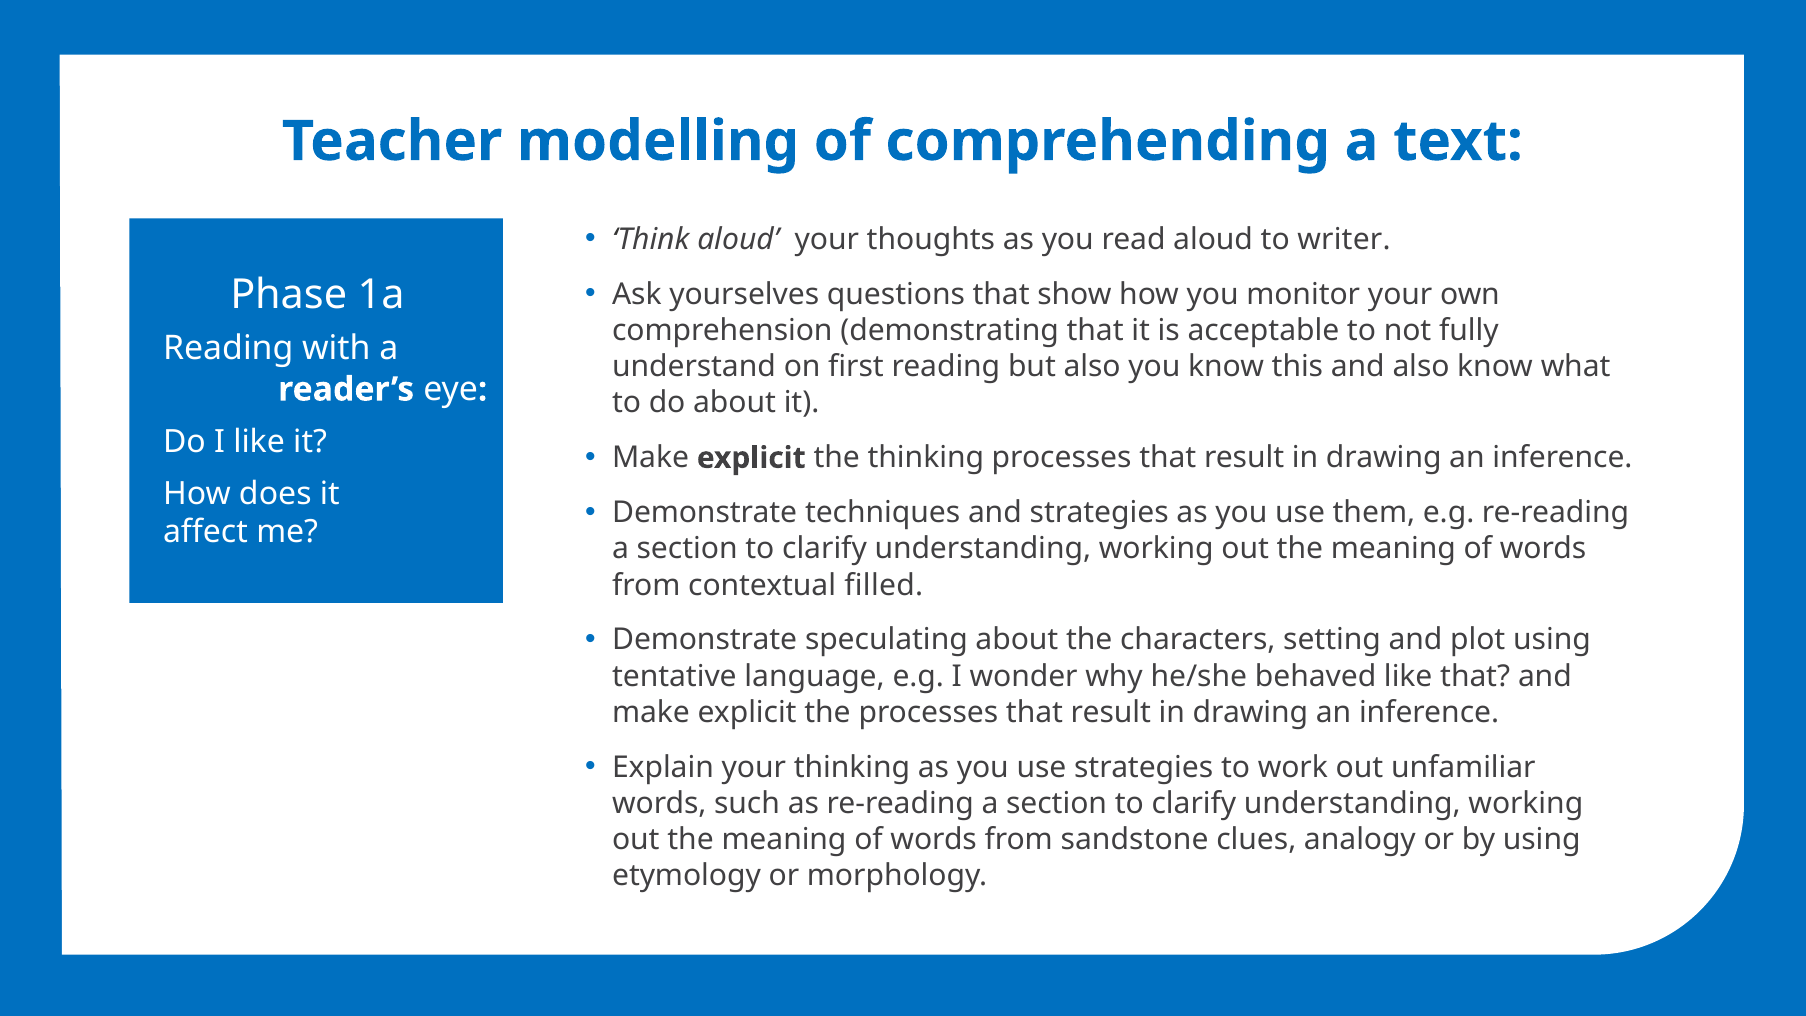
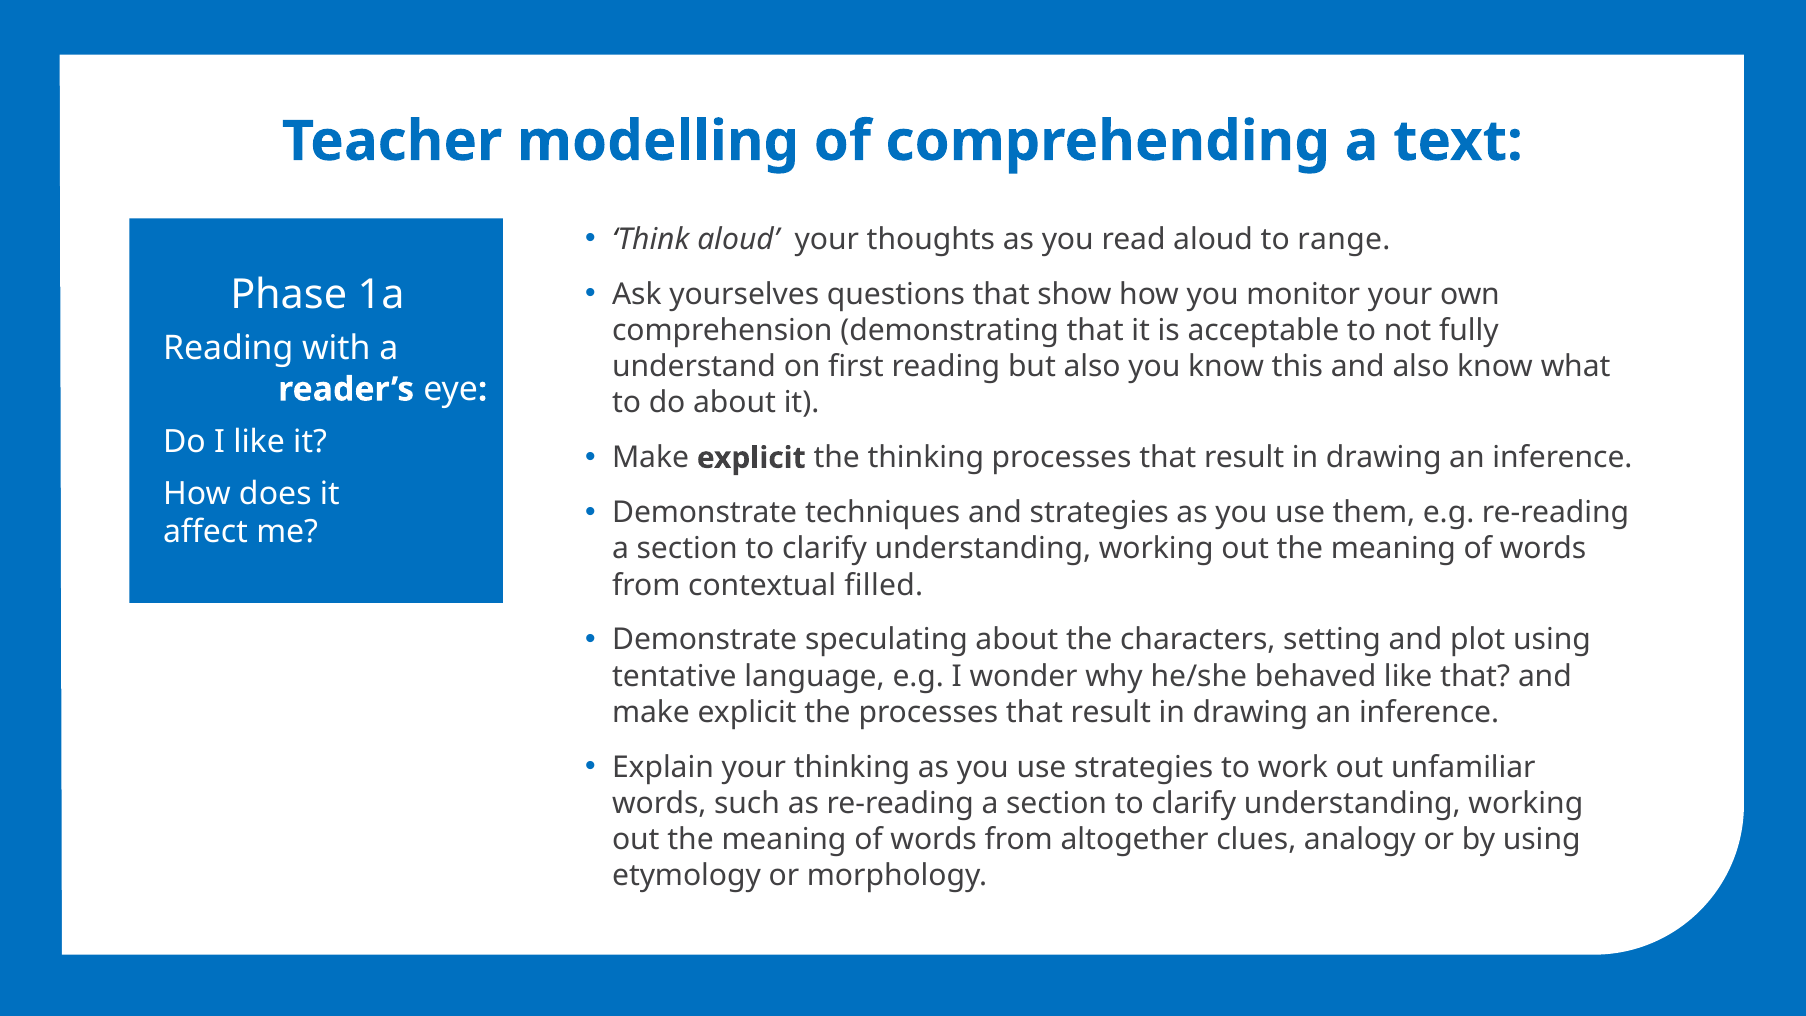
writer: writer -> range (1344, 240)
sandstone: sandstone -> altogether (1135, 839)
